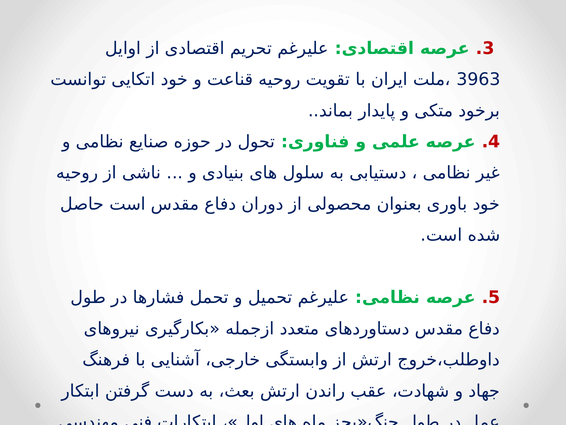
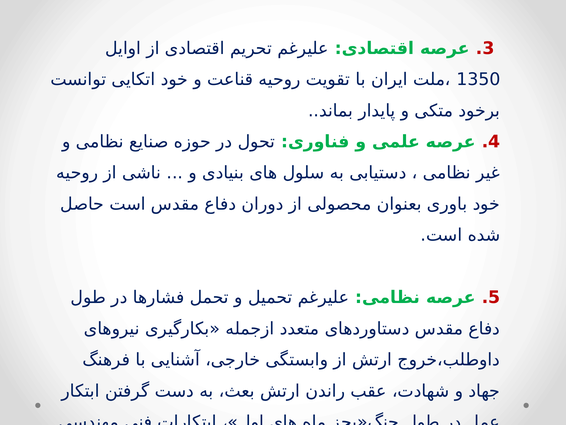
3963: 3963 -> 1350 (478, 79)
